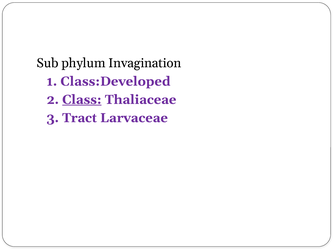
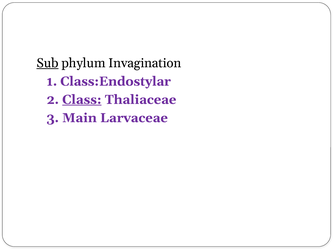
Sub underline: none -> present (48, 63)
Class:Developed: Class:Developed -> Class:Endostylar (116, 81)
Tract: Tract -> Main (79, 118)
